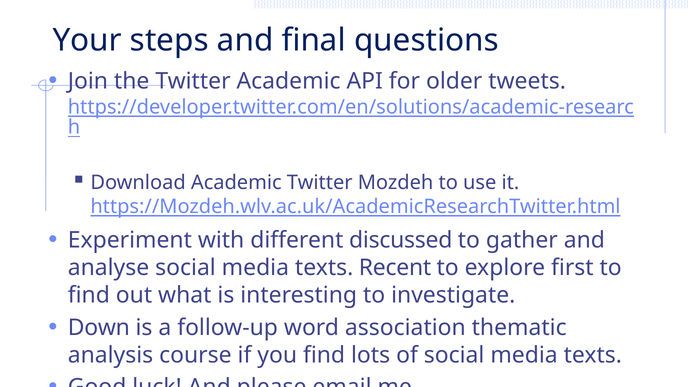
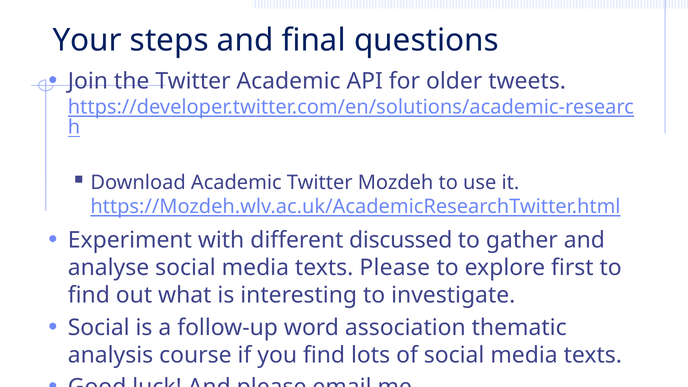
texts Recent: Recent -> Please (395, 268)
Down: Down -> Social (99, 328)
